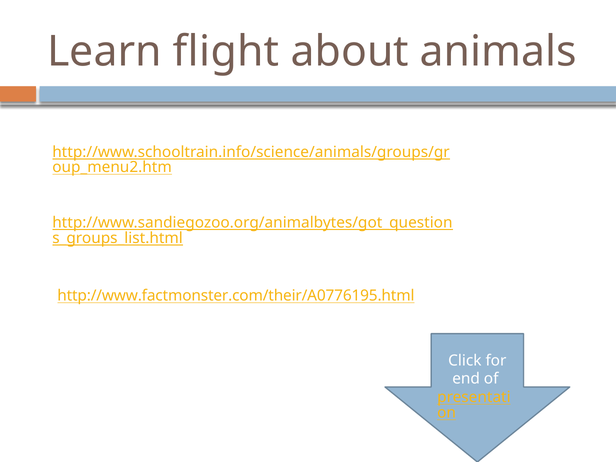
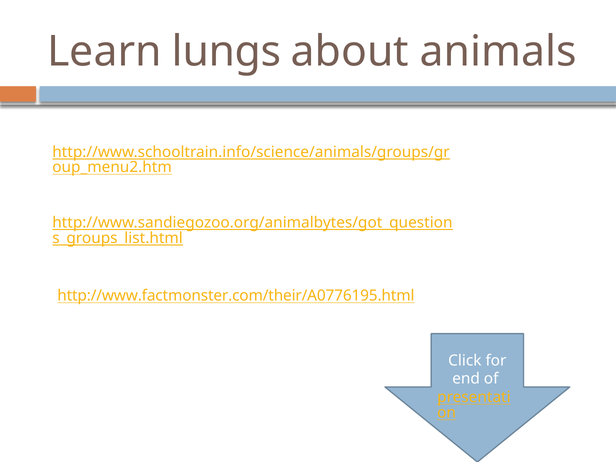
flight: flight -> lungs (226, 52)
